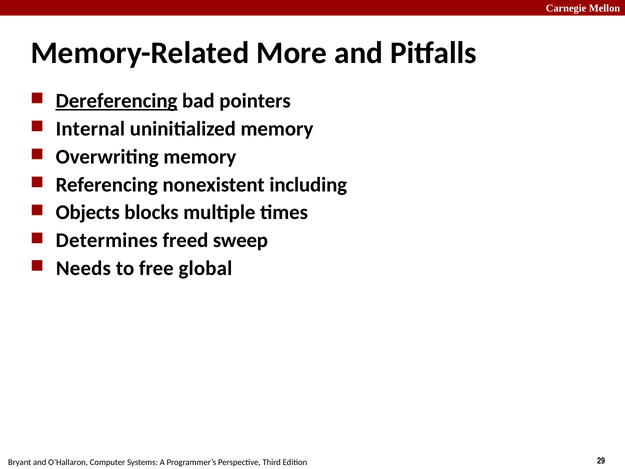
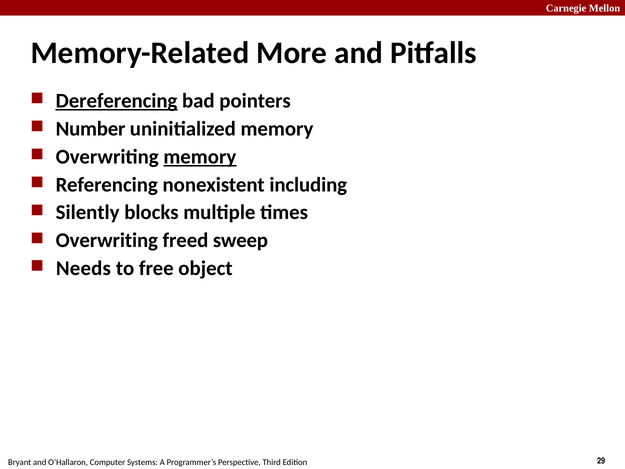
Internal: Internal -> Number (91, 129)
memory underline: none -> present (200, 157)
Objects: Objects -> Silently (88, 212)
Determines: Determines -> Overwriting (107, 240)
global: global -> object (205, 268)
